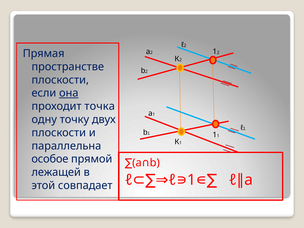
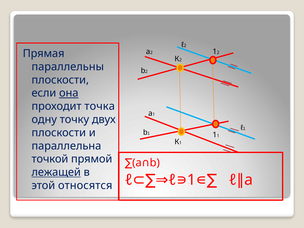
пространстве: пространстве -> параллельны (68, 67)
особое: особое -> точкой (50, 159)
лежащей underline: none -> present (56, 172)
совпадает: совпадает -> относятся (85, 185)
